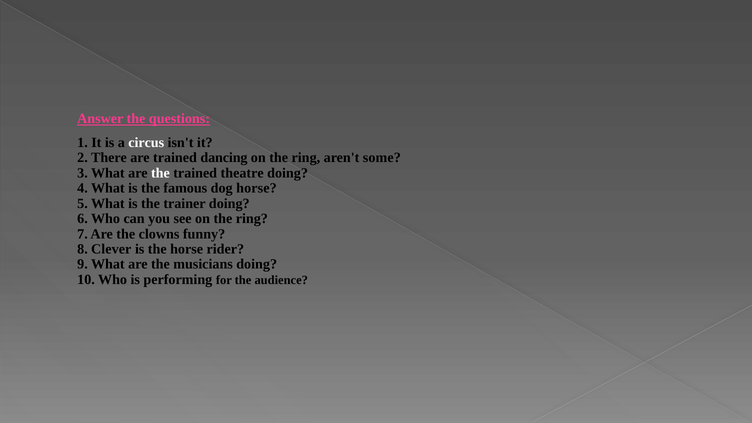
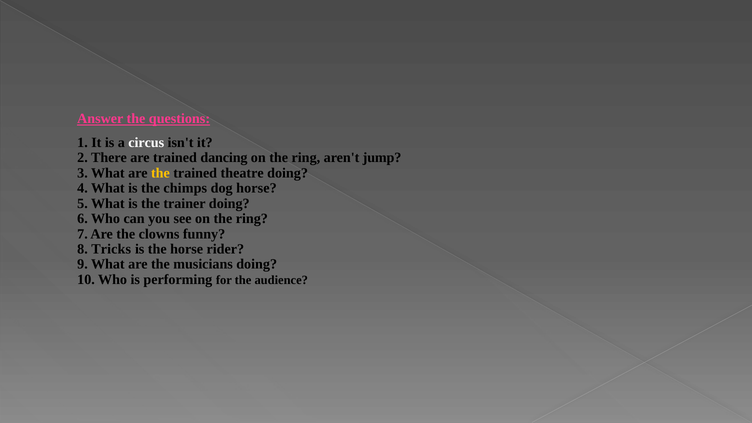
some: some -> jump (382, 158)
the colour: white -> yellow (160, 173)
famous: famous -> chimps (185, 188)
Clever: Clever -> Tricks (111, 249)
